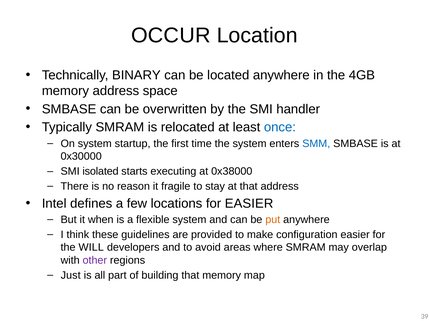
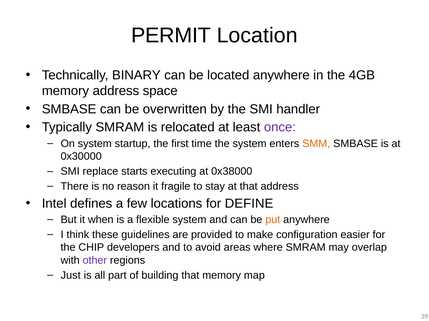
OCCUR: OCCUR -> PERMIT (171, 35)
once colour: blue -> purple (280, 128)
SMM colour: blue -> orange (316, 144)
isolated: isolated -> replace (100, 172)
for EASIER: EASIER -> DEFINE (249, 204)
WILL: WILL -> CHIP (91, 248)
